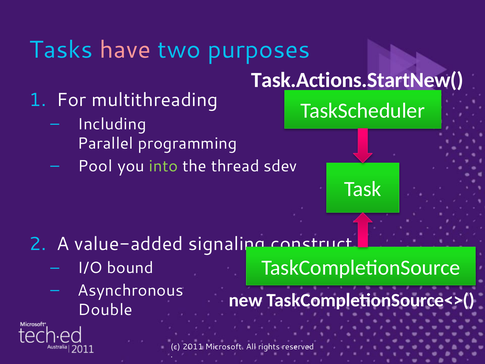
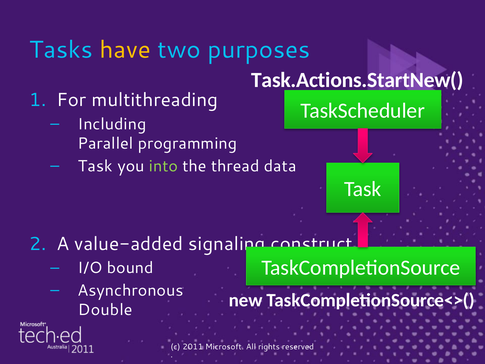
have colour: pink -> yellow (125, 50)
Pool: Pool -> Task (95, 166)
sdev: sdev -> data (280, 166)
